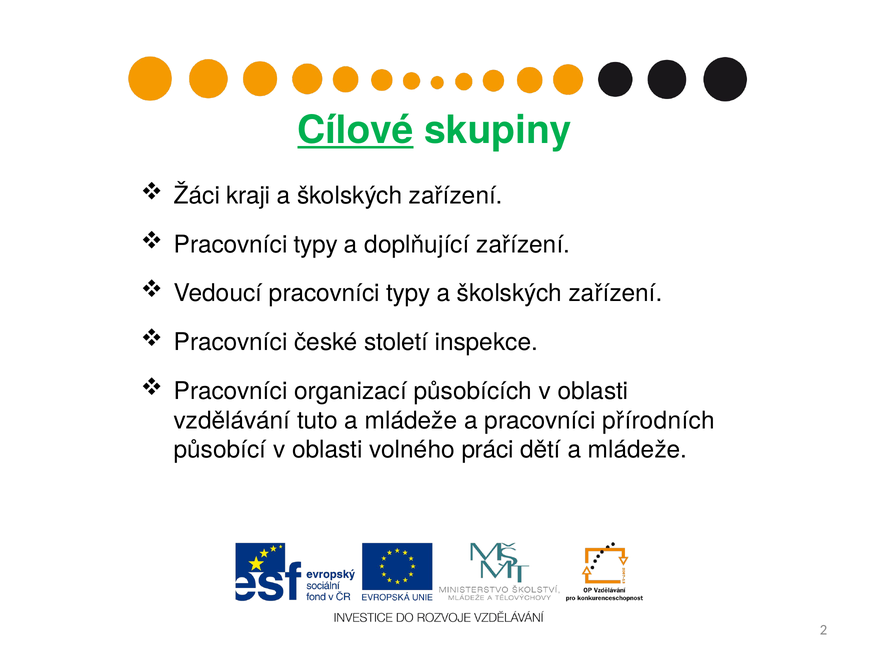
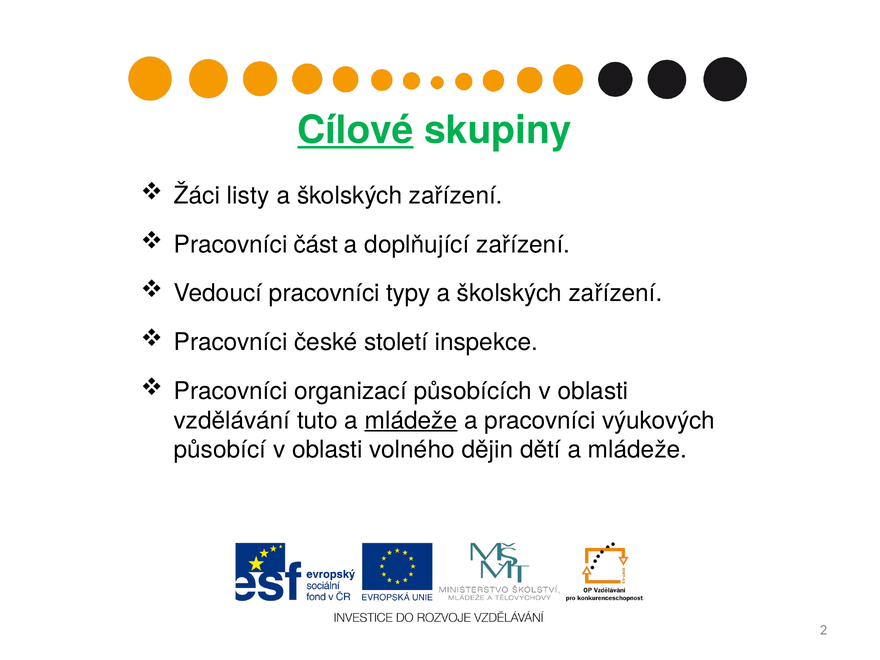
kraji: kraji -> listy (248, 196)
typy: typy -> část (316, 244)
mládeže underline: none -> present (411, 420)
přírodních: přírodních -> výukových (659, 420)
práci: práci -> dějin (487, 450)
